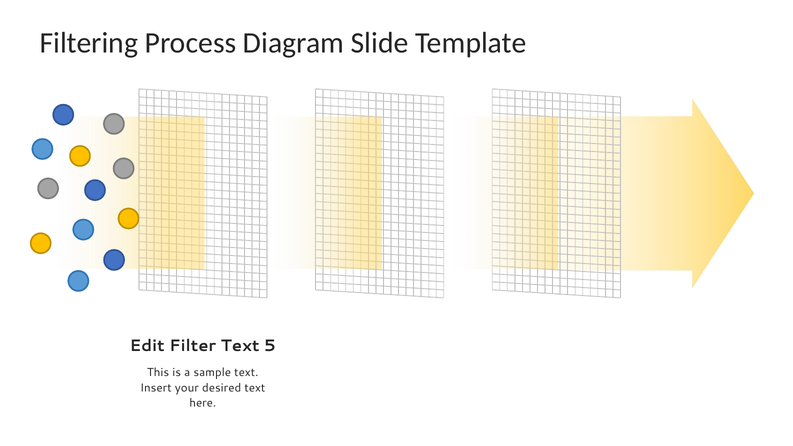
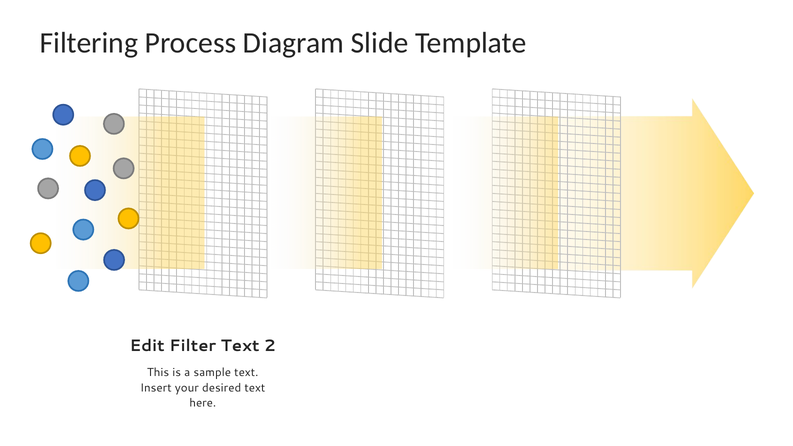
5: 5 -> 2 (270, 346)
